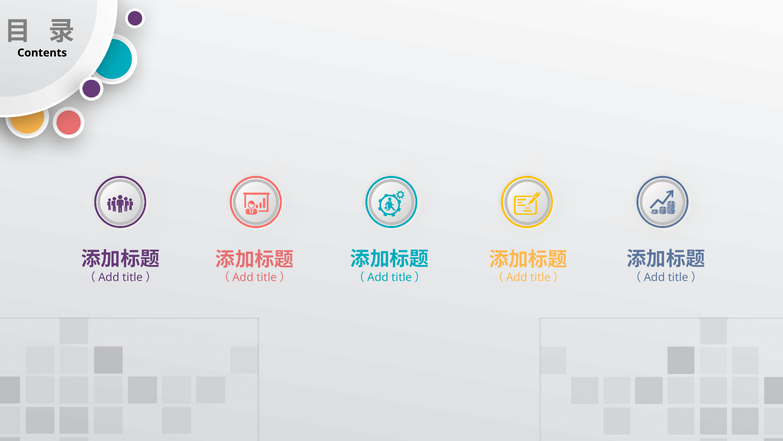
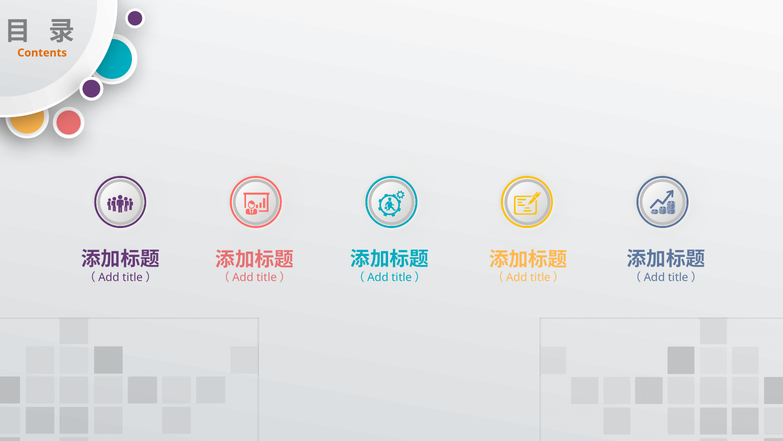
Contents colour: black -> orange (42, 53)
